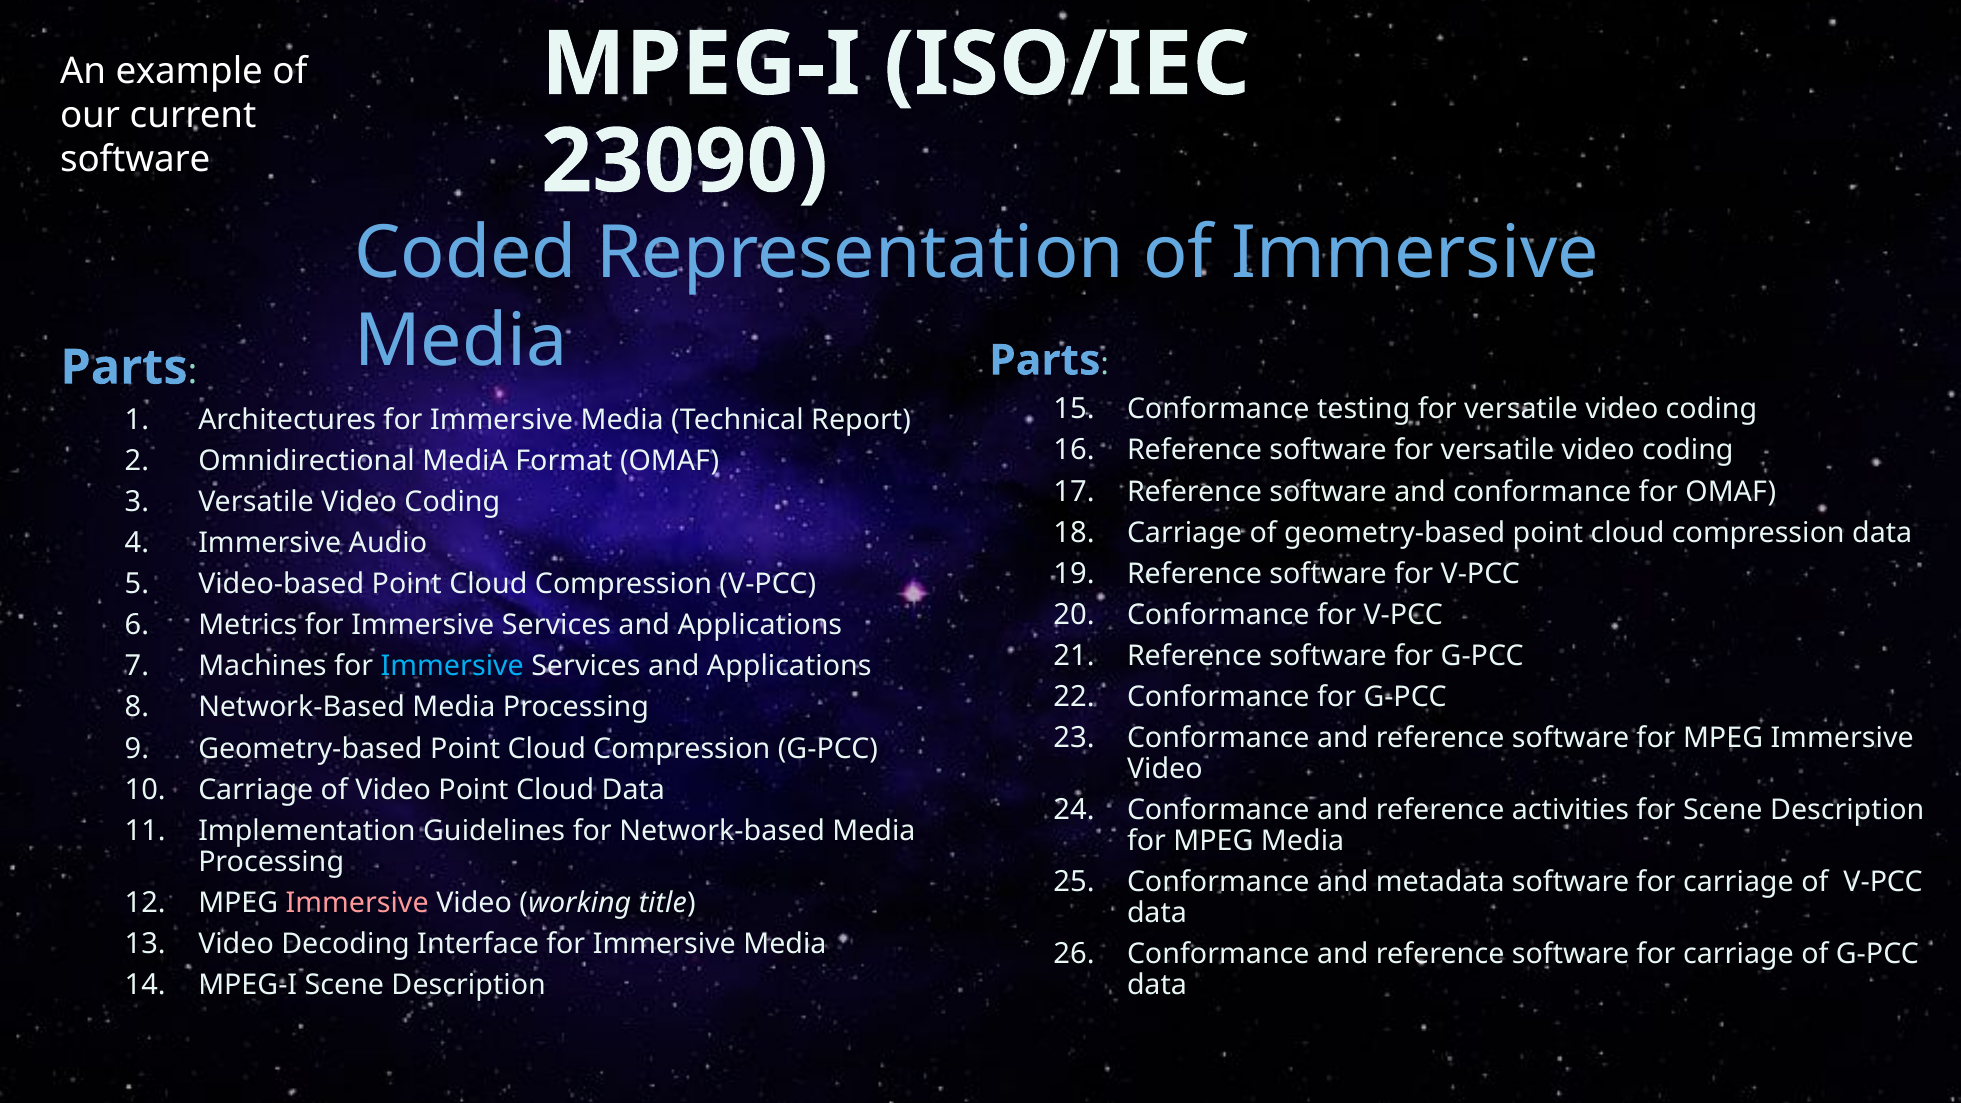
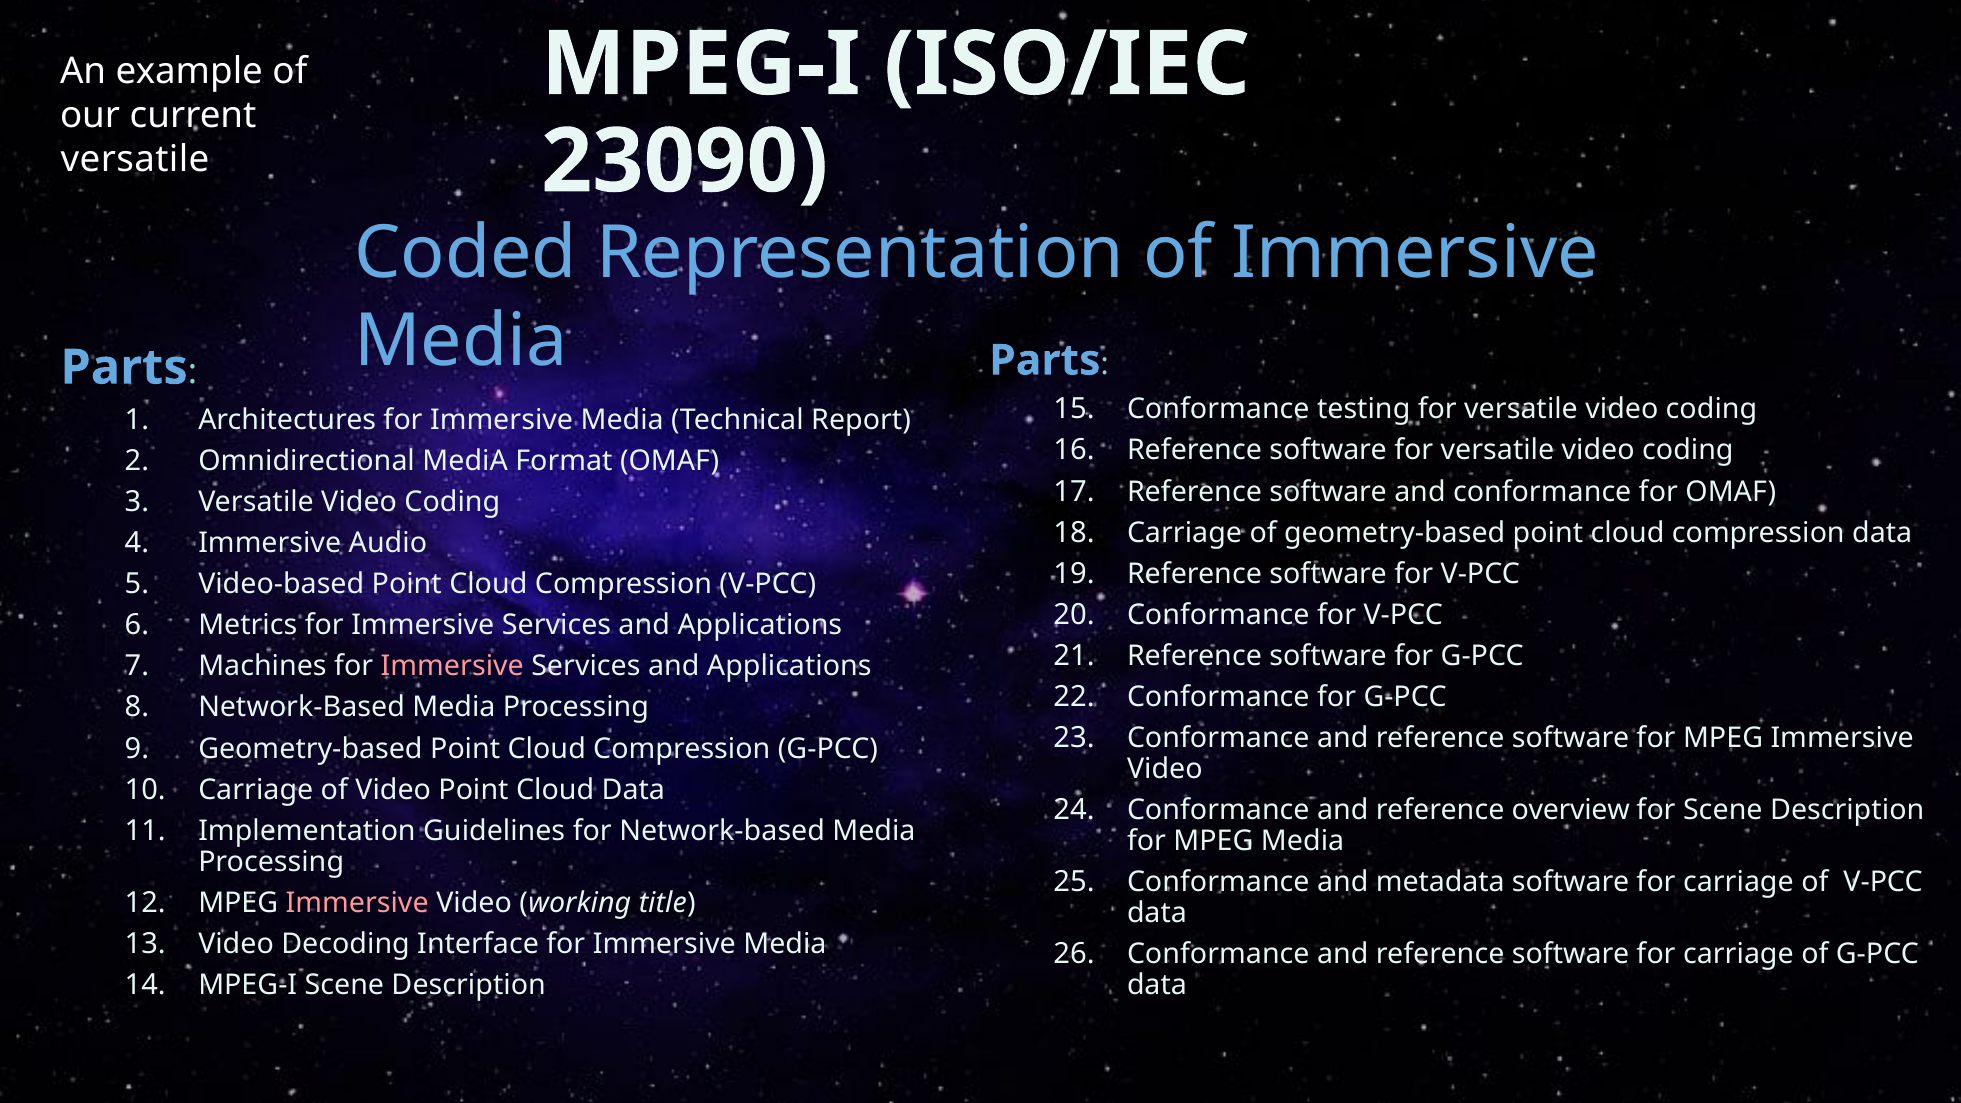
software: software -> versatile (135, 160)
Immersive colour: light blue -> pink (452, 666)
activities: activities -> overview (1571, 810)
